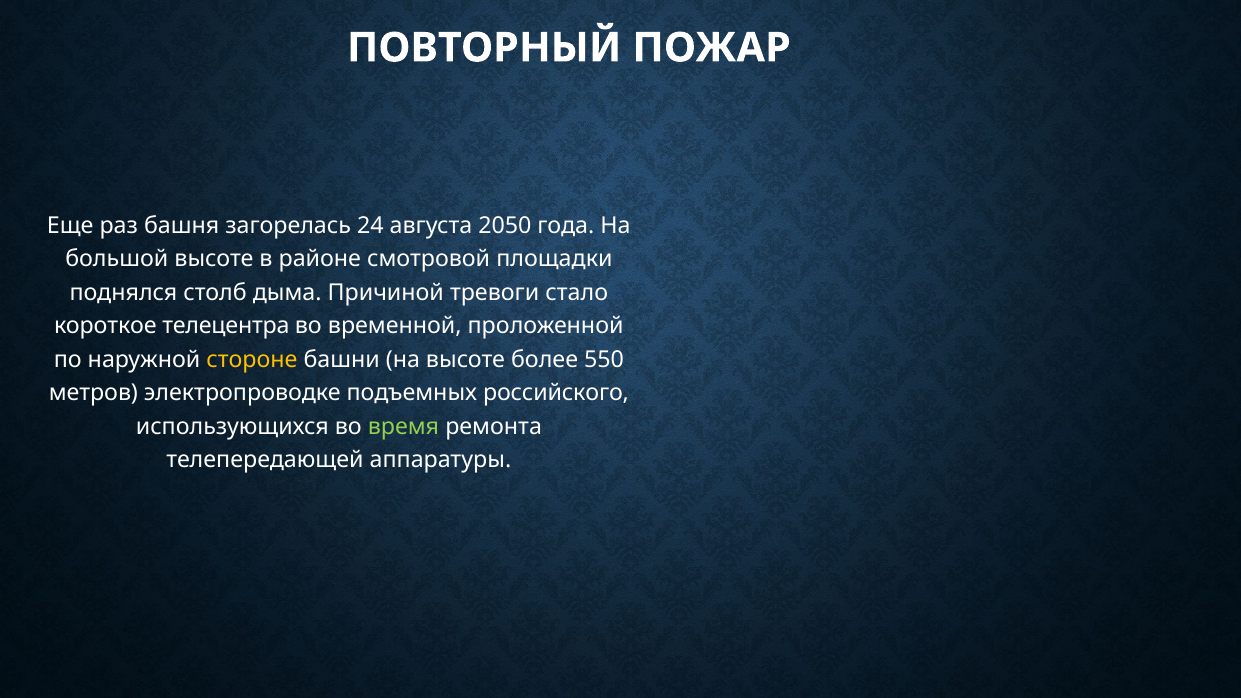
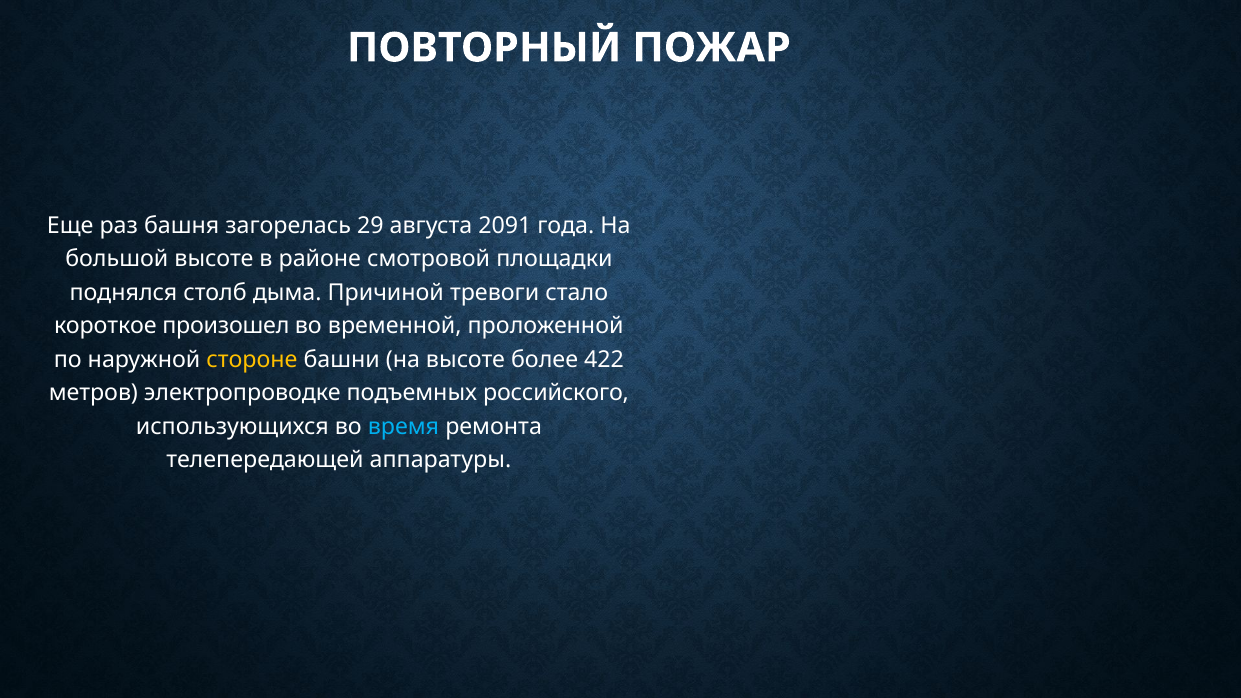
24: 24 -> 29 (370, 225)
2050: 2050 -> 2091 (505, 225)
телецентра: телецентра -> произошел (226, 326)
550: 550 -> 422 (604, 359)
время colour: light green -> light blue (403, 426)
